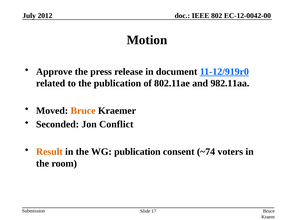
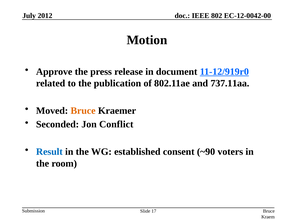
982.11aa: 982.11aa -> 737.11aa (230, 84)
Result colour: orange -> blue (49, 152)
WG publication: publication -> established (137, 152)
~74: ~74 -> ~90 (206, 152)
